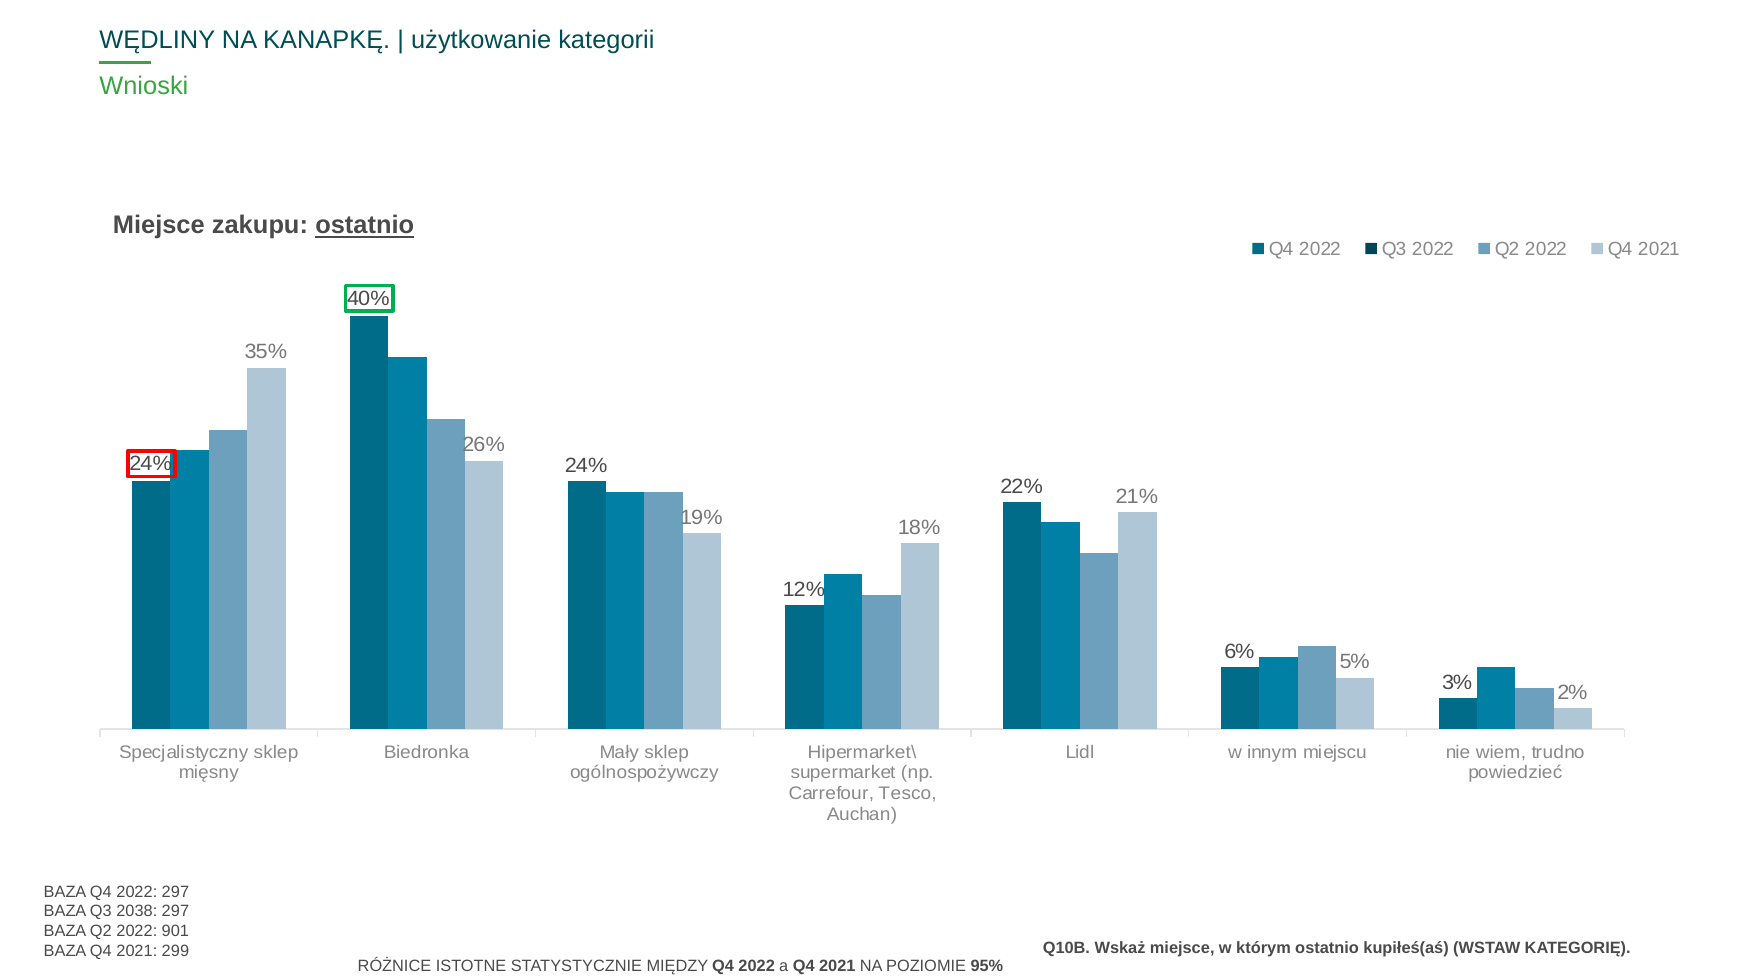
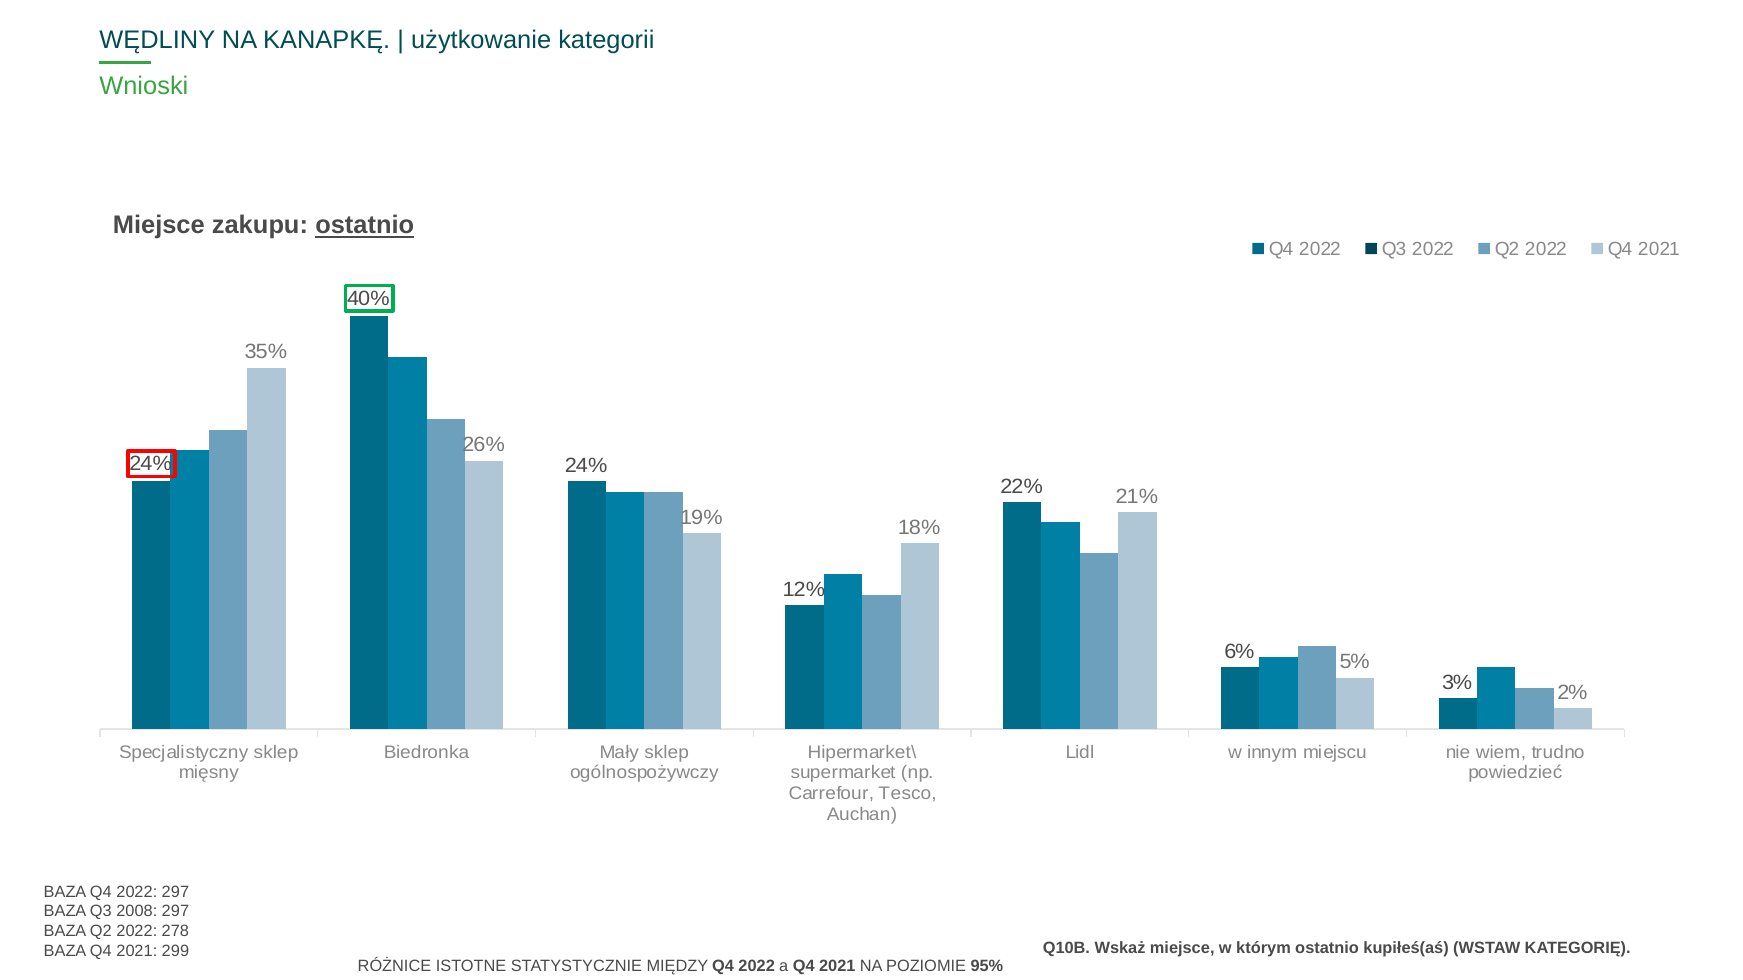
2038: 2038 -> 2008 (137, 912)
901: 901 -> 278 (175, 932)
